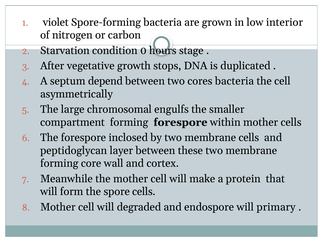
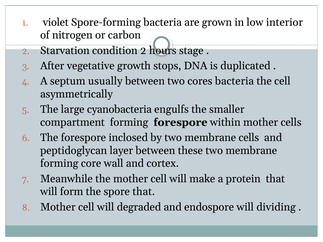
condition 0: 0 -> 2 (143, 51)
depend: depend -> usually (105, 81)
chromosomal: chromosomal -> cyanobacteria (119, 109)
spore cells: cells -> that (144, 192)
primary: primary -> dividing (276, 207)
